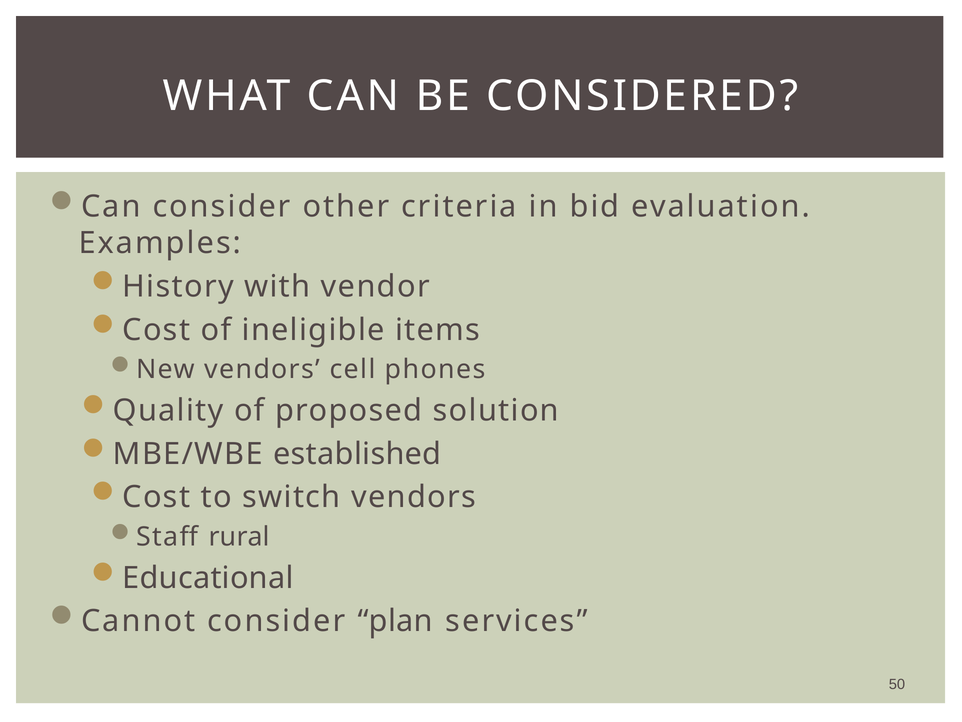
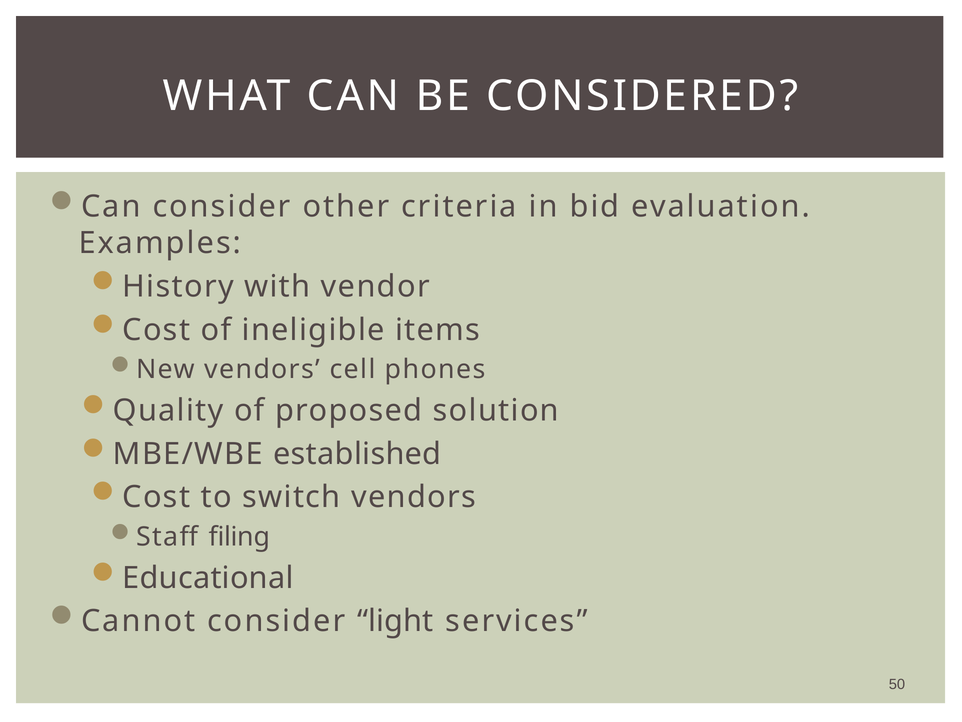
rural: rural -> filing (239, 536)
plan: plan -> light (395, 621)
